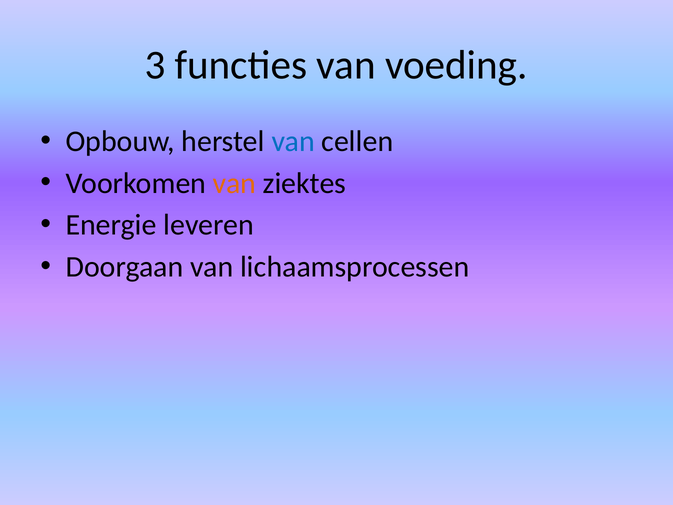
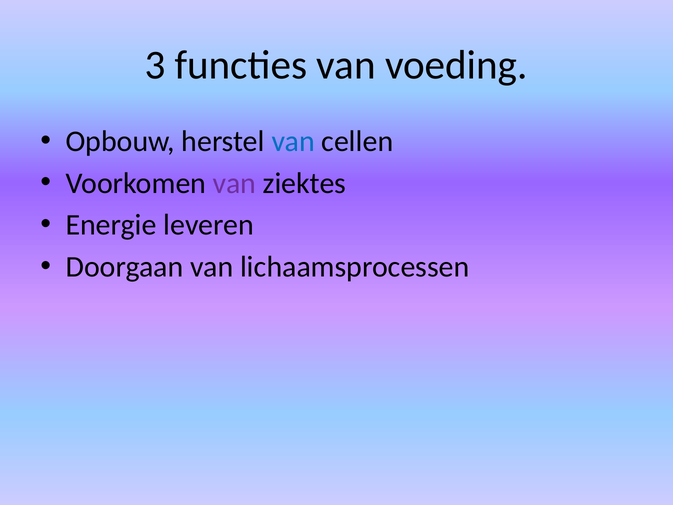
van colour: orange -> purple (234, 183)
